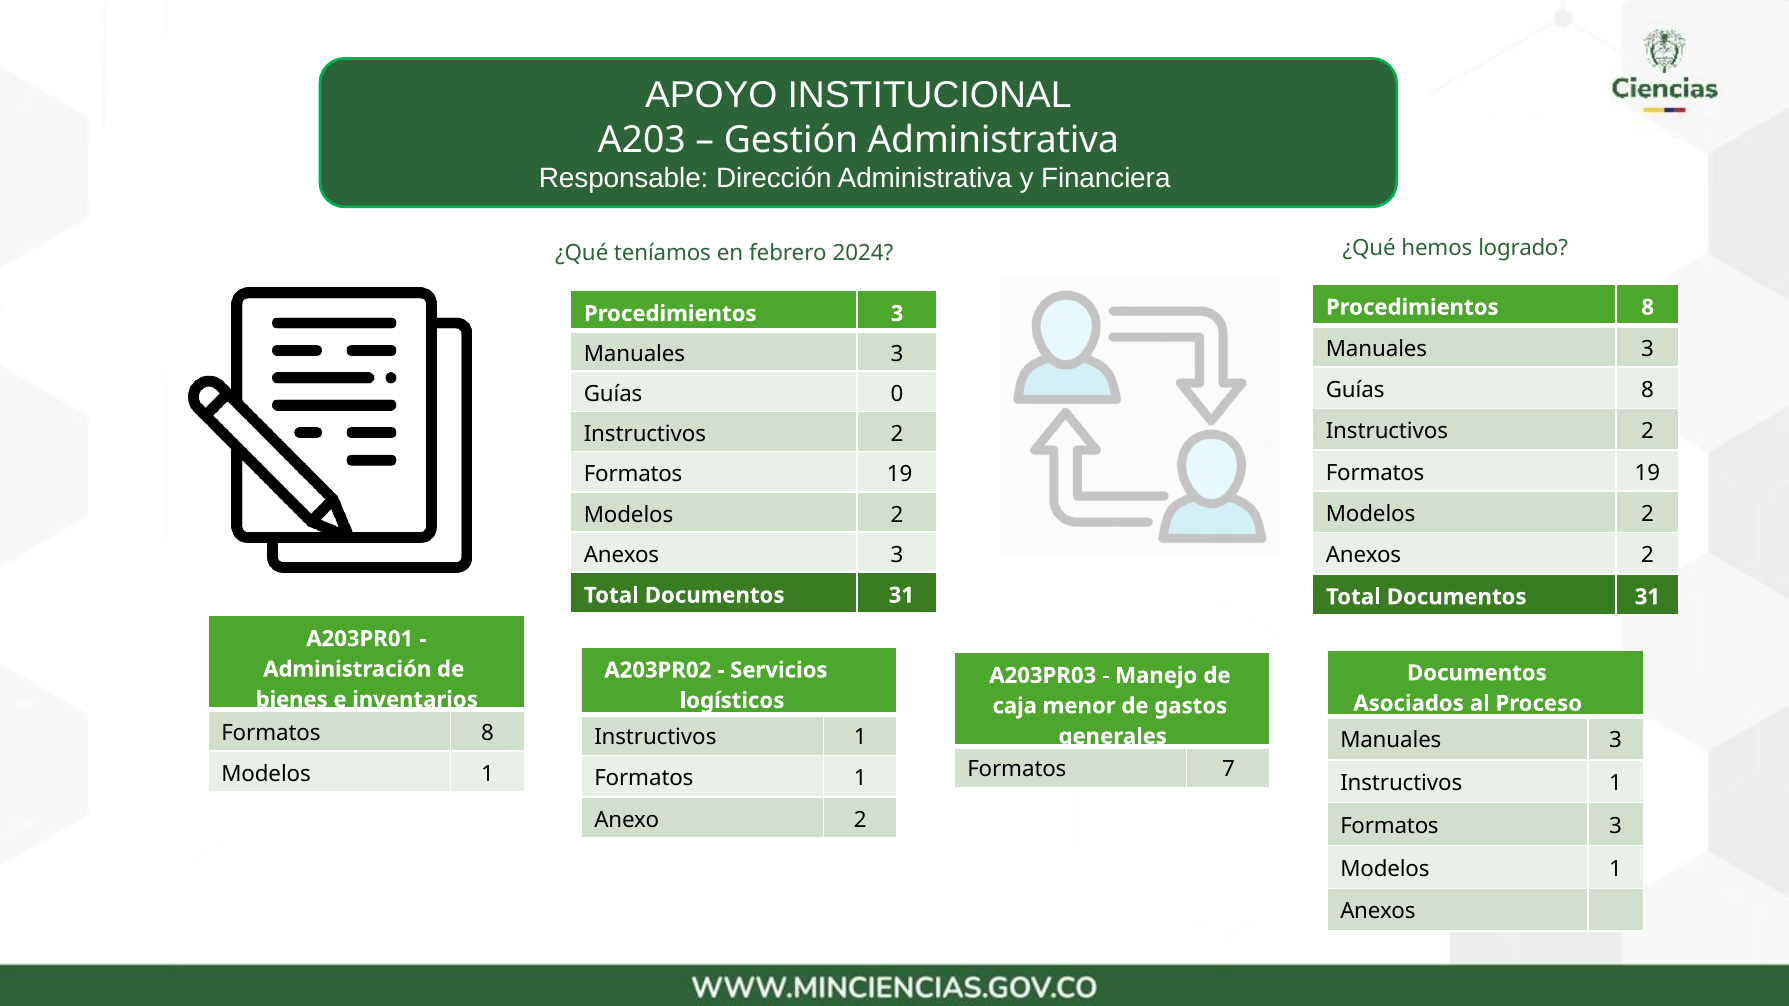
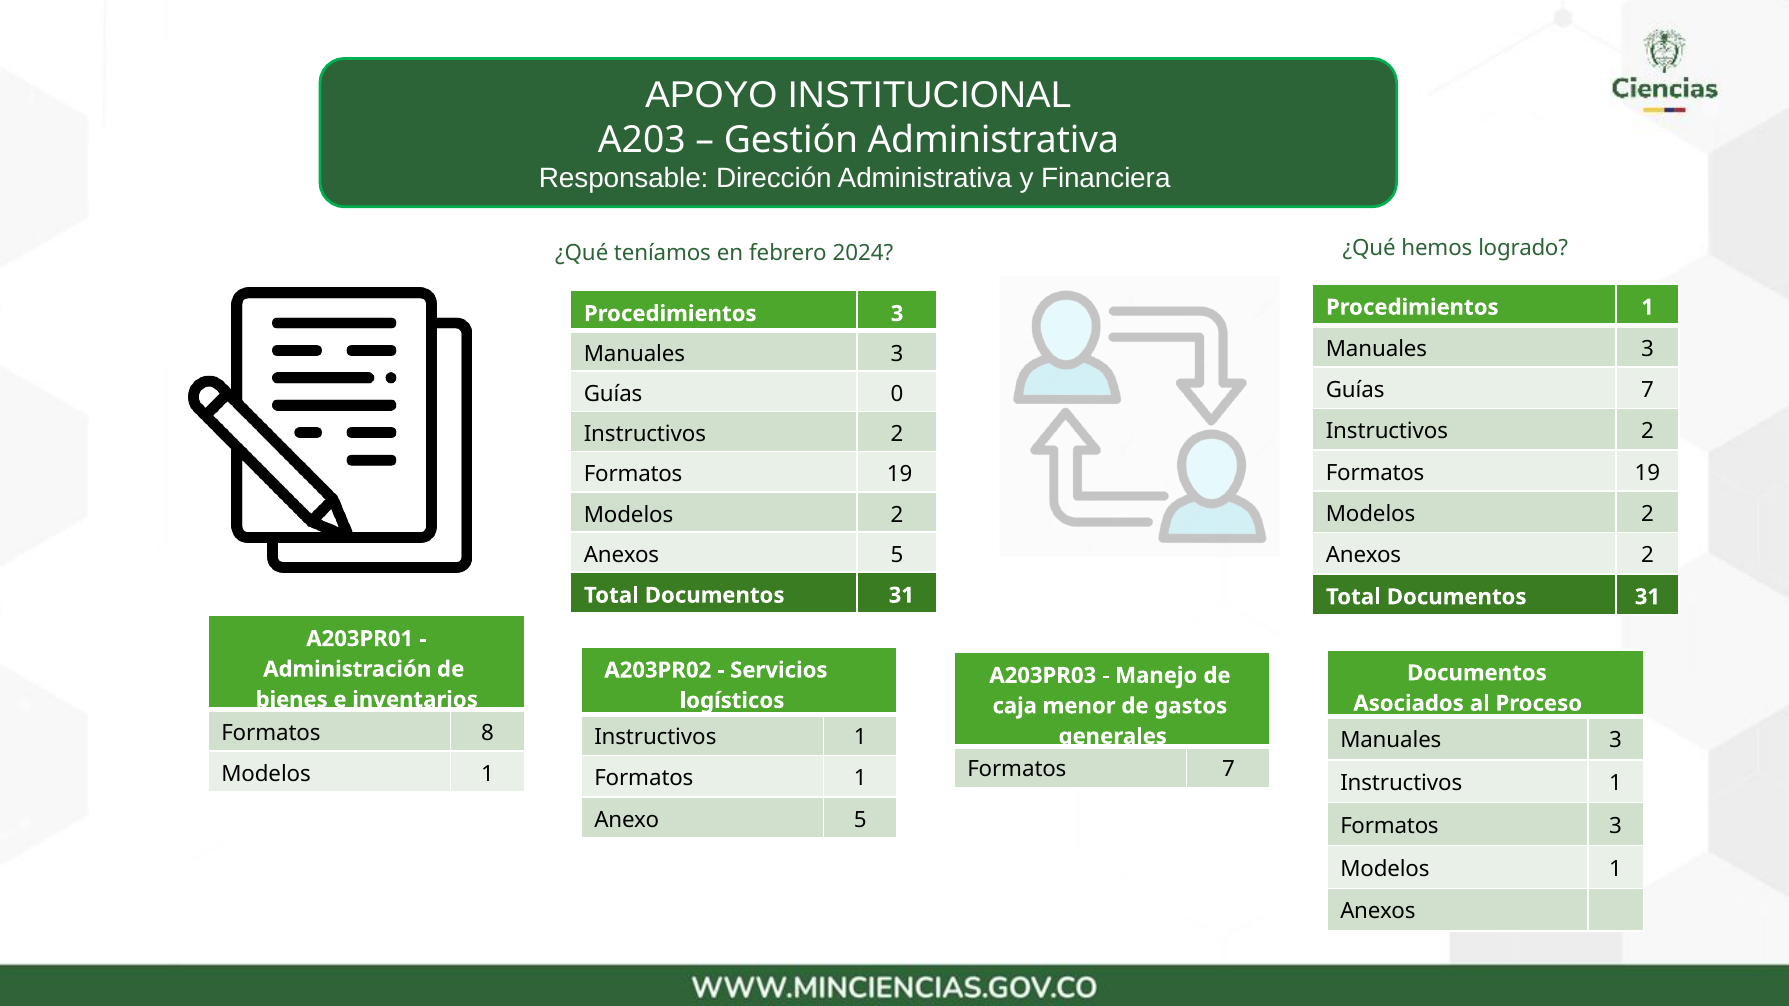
Procedimientos 8: 8 -> 1 (1648, 307)
Guías 8: 8 -> 7 (1647, 390)
Anexos 3: 3 -> 5 (897, 555)
Anexo 2: 2 -> 5 (860, 820)
